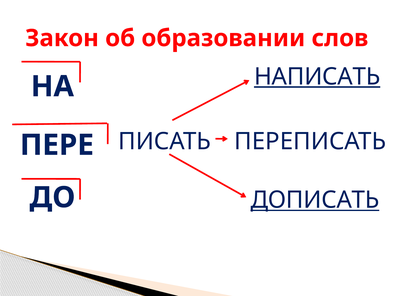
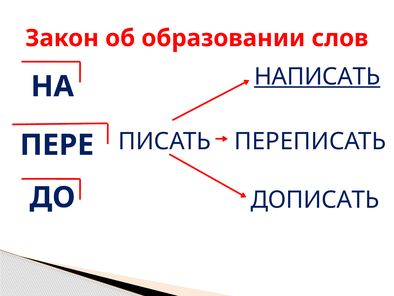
ДОПИСАТЬ underline: present -> none (315, 200)
